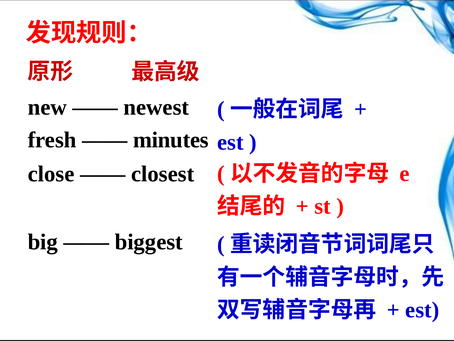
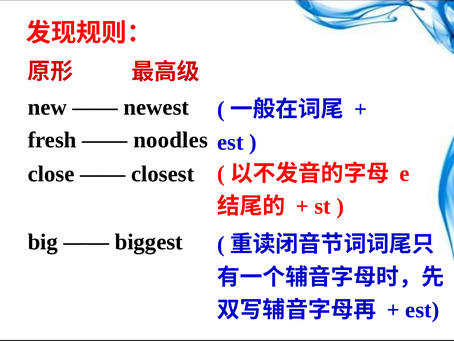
minutes: minutes -> noodles (171, 140)
